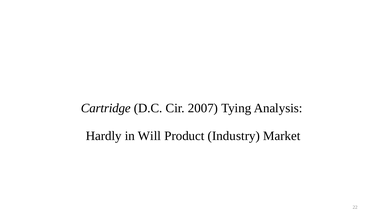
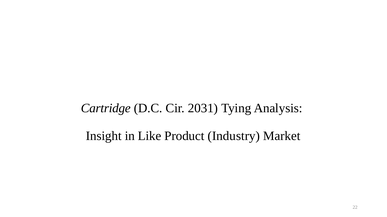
2007: 2007 -> 2031 (203, 108)
Hardly: Hardly -> Insight (104, 136)
Will: Will -> Like (150, 136)
